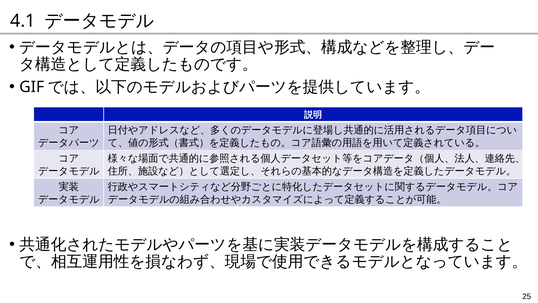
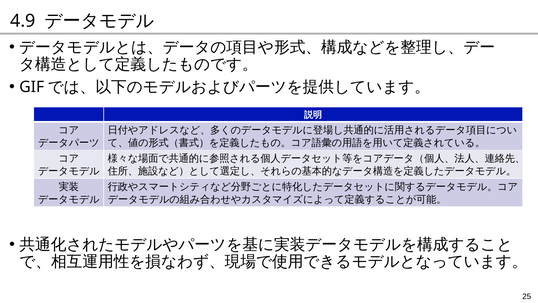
4.1: 4.1 -> 4.9 (23, 21)
